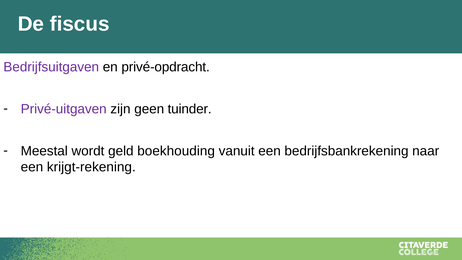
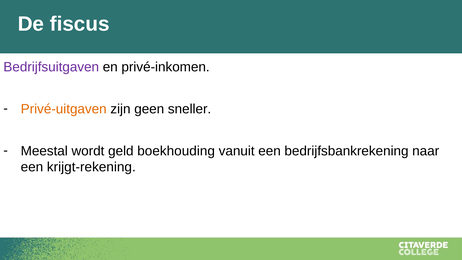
privé-opdracht: privé-opdracht -> privé-inkomen (166, 67)
Privé-uitgaven colour: purple -> orange (64, 109)
tuinder: tuinder -> sneller (190, 109)
